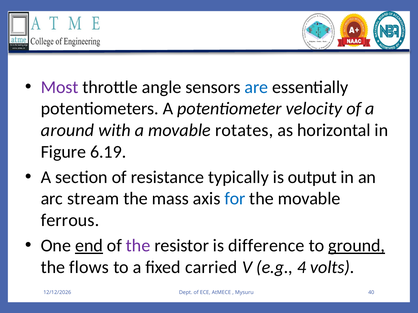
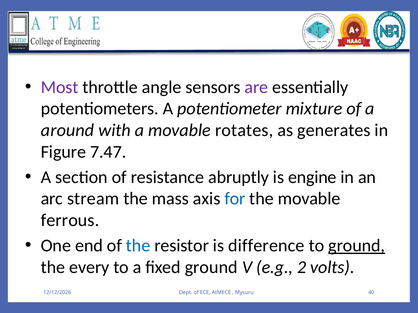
are colour: blue -> purple (256, 87)
velocity: velocity -> mixture (314, 109)
horizontal: horizontal -> generates (334, 131)
6.19: 6.19 -> 7.47 (108, 152)
typically: typically -> abruptly (239, 177)
output: output -> engine (312, 177)
end underline: present -> none (89, 246)
the colour: purple -> blue (138, 246)
flows: flows -> every (89, 268)
fixed carried: carried -> ground (211, 268)
4: 4 -> 2 (302, 268)
